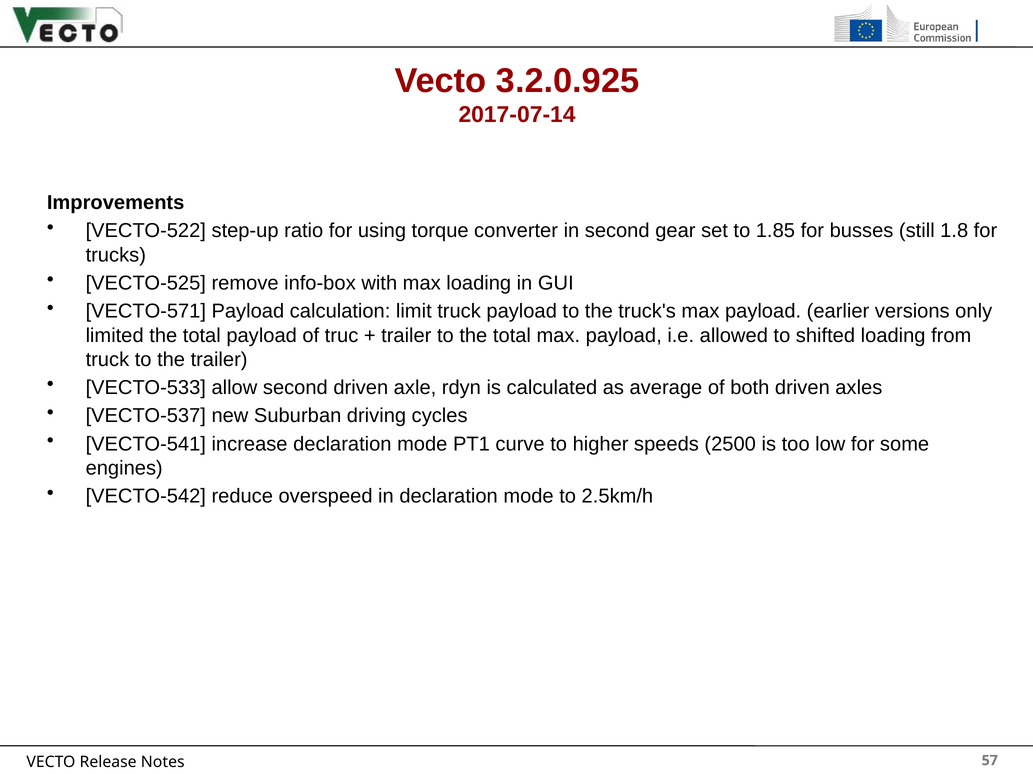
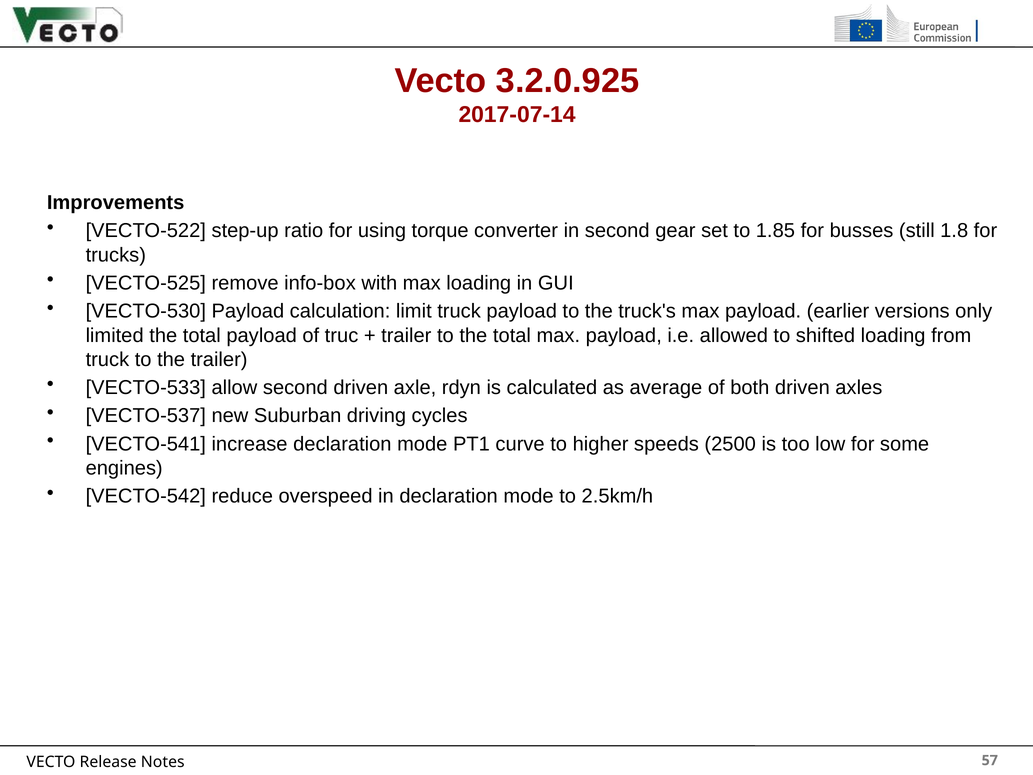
VECTO-571: VECTO-571 -> VECTO-530 (146, 311)
